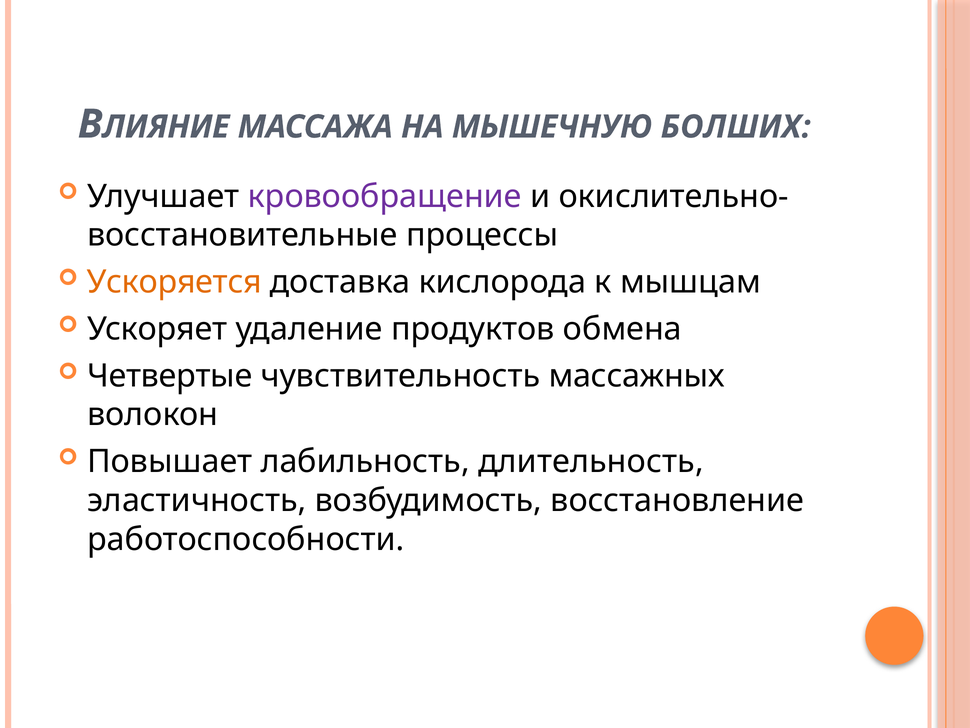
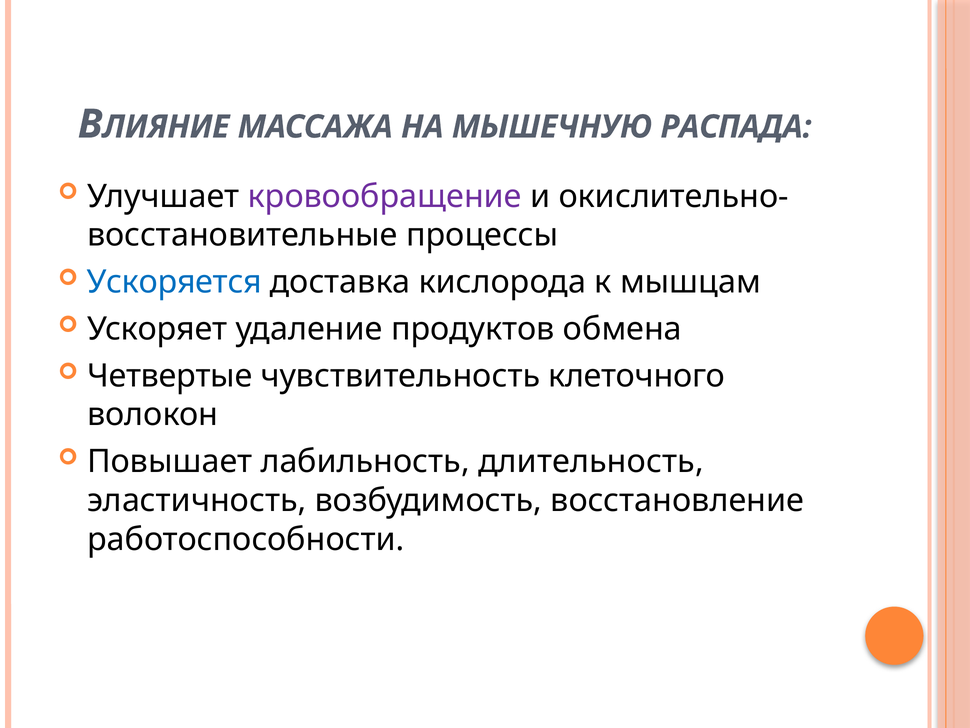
БОЛШИХ: БОЛШИХ -> РАСПАДА (736, 127)
Ускоряется colour: orange -> blue (174, 282)
массажных: массажных -> клеточного (637, 376)
